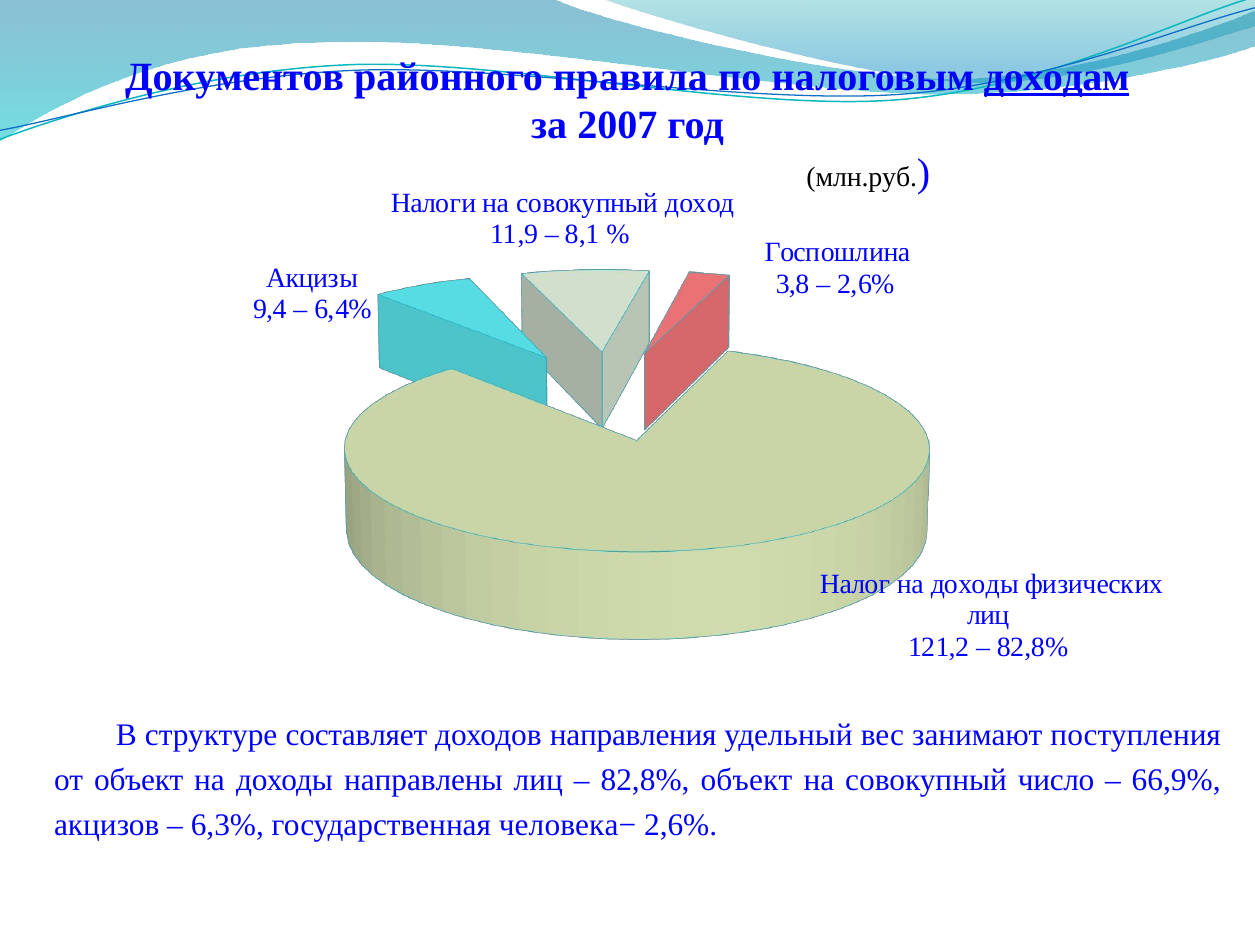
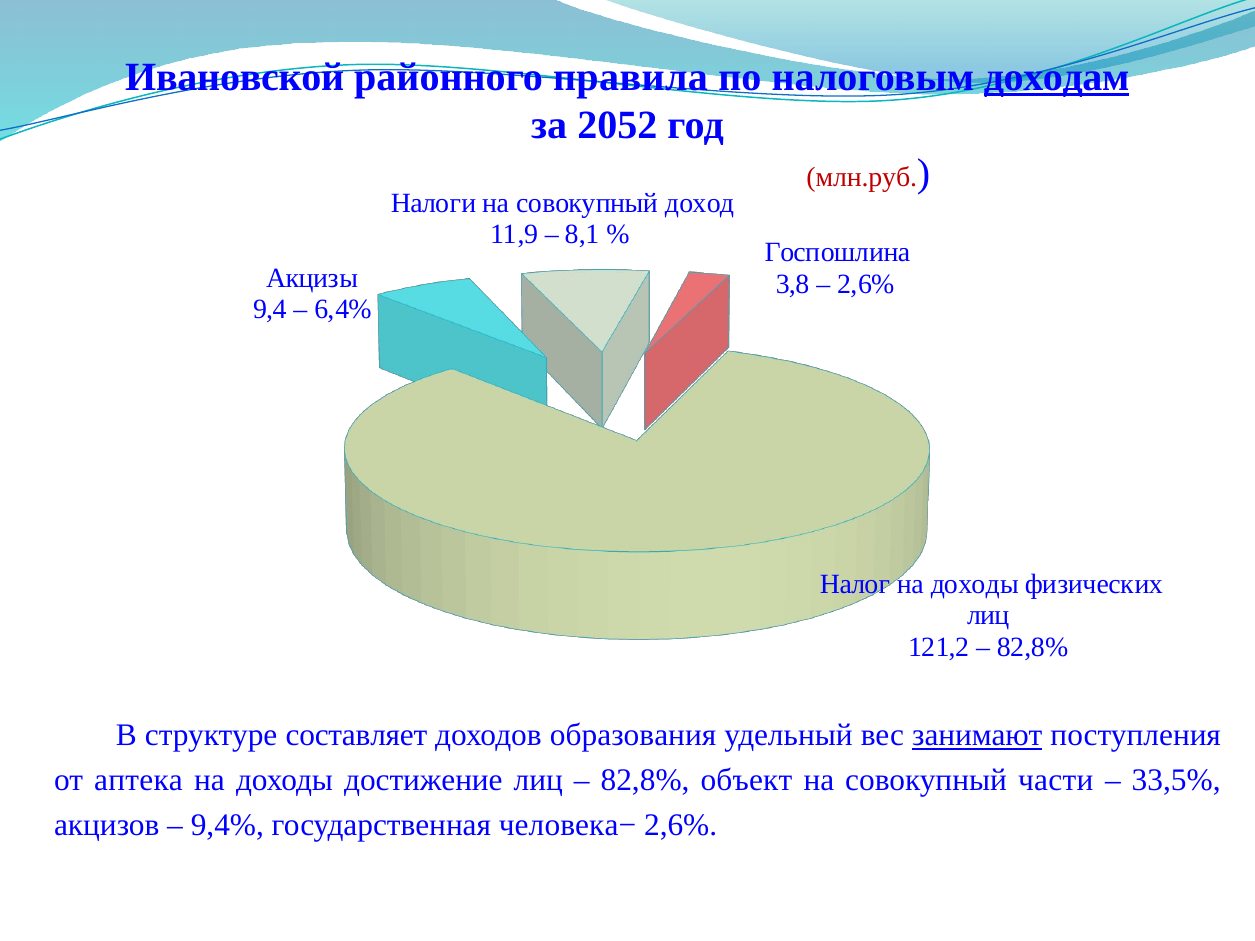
Документов: Документов -> Ивановской (235, 77)
2007: 2007 -> 2052 (617, 125)
млн.руб colour: black -> red (862, 177)
направления: направления -> образования (633, 735)
занимают underline: none -> present (977, 735)
от объект: объект -> аптека (139, 781)
направлены: направлены -> достижение (423, 781)
число: число -> части (1056, 781)
66,9%: 66,9% -> 33,5% (1176, 781)
6,3%: 6,3% -> 9,4% (227, 826)
